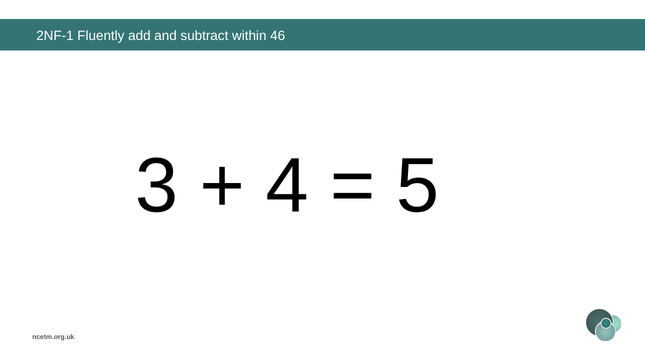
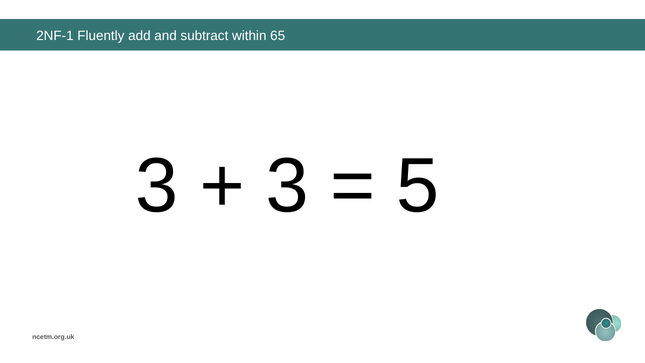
46: 46 -> 65 (278, 36)
4: 4 -> 3 (287, 186)
